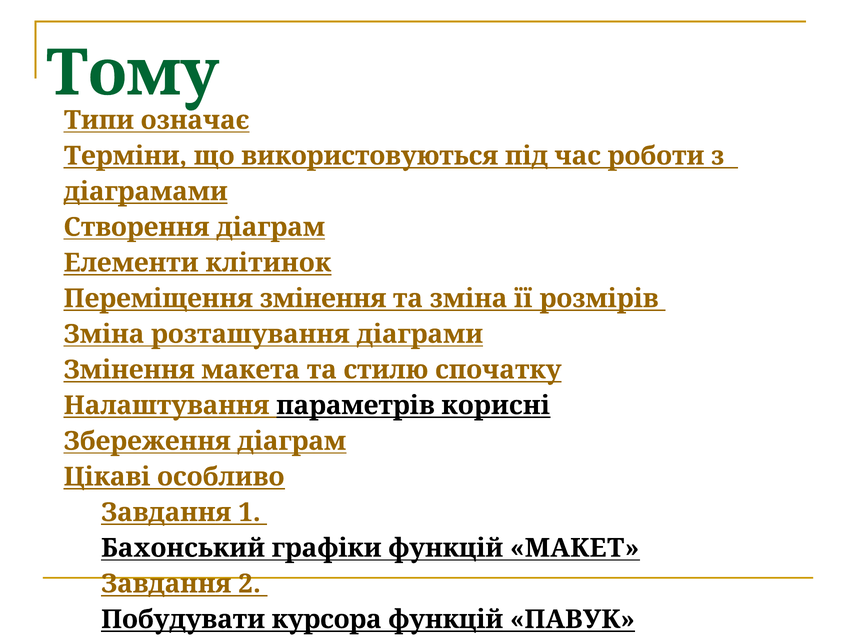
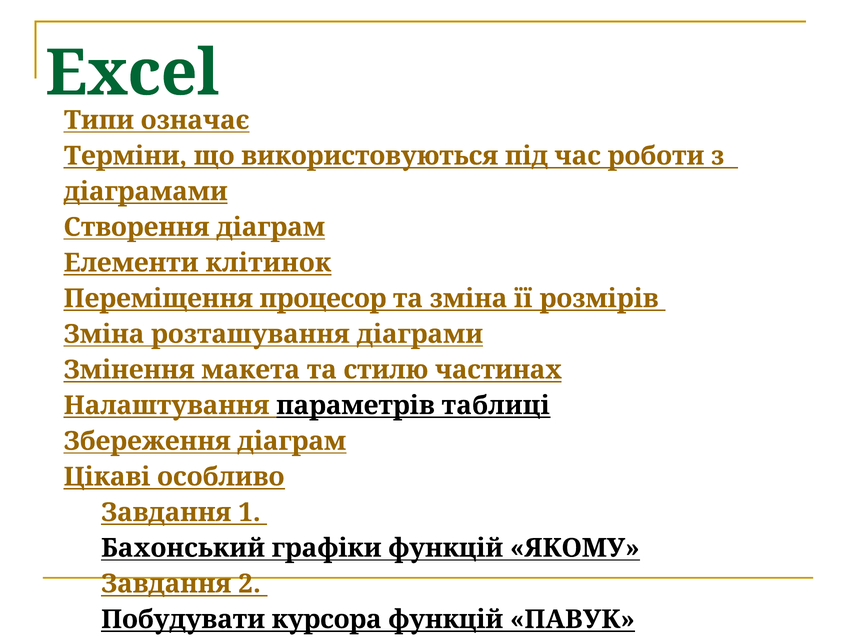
Тому: Тому -> Excel (132, 73)
Переміщення змінення: змінення -> процесор (323, 299)
спочатку: спочатку -> частинах (499, 370)
корисні: корисні -> таблиці (496, 405)
МАКЕТ: МАКЕТ -> ЯКОМУ (575, 548)
